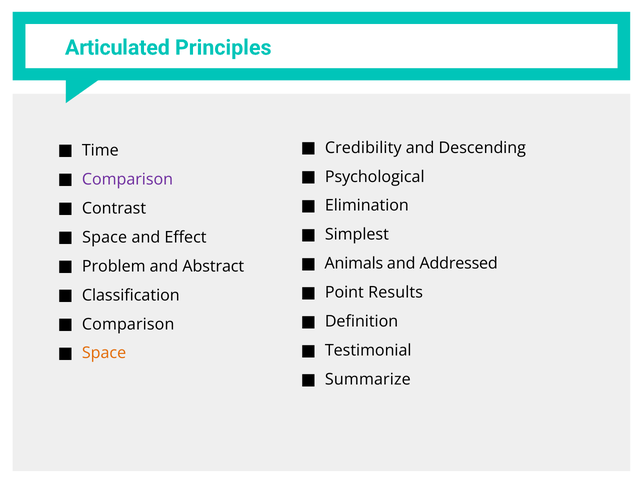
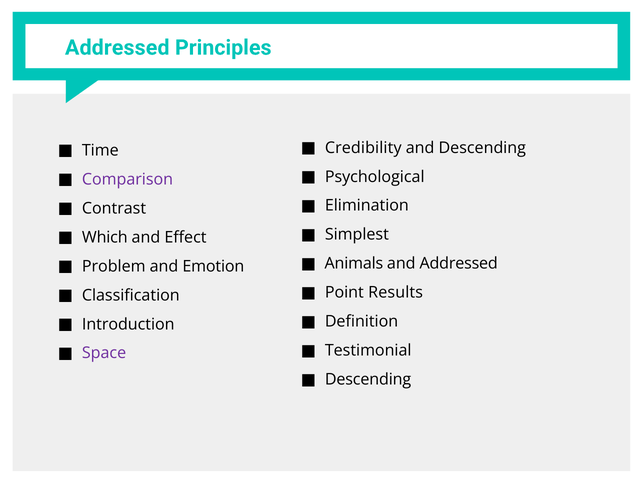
Articulated: Articulated -> Addressed (117, 48)
Space: Space -> Which (105, 237)
Abstract: Abstract -> Emotion (213, 266)
Comparison: Comparison -> Introduction (128, 324)
Space colour: orange -> purple (104, 353)
Summarize: Summarize -> Descending (368, 379)
